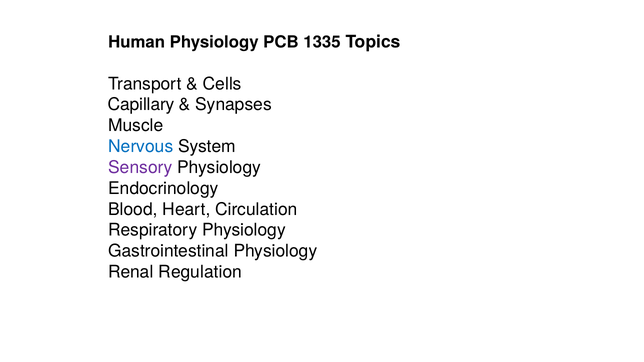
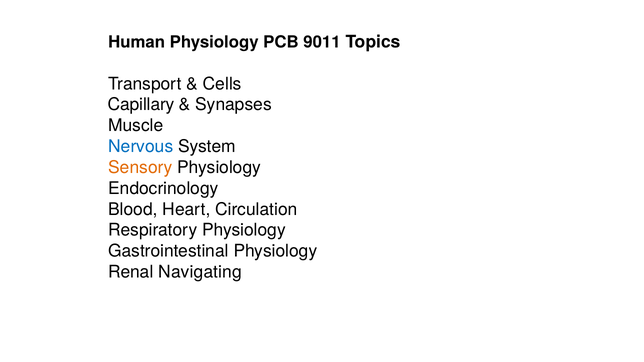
1335: 1335 -> 9011 (322, 42)
Sensory colour: purple -> orange (140, 168)
Regulation: Regulation -> Navigating (200, 272)
